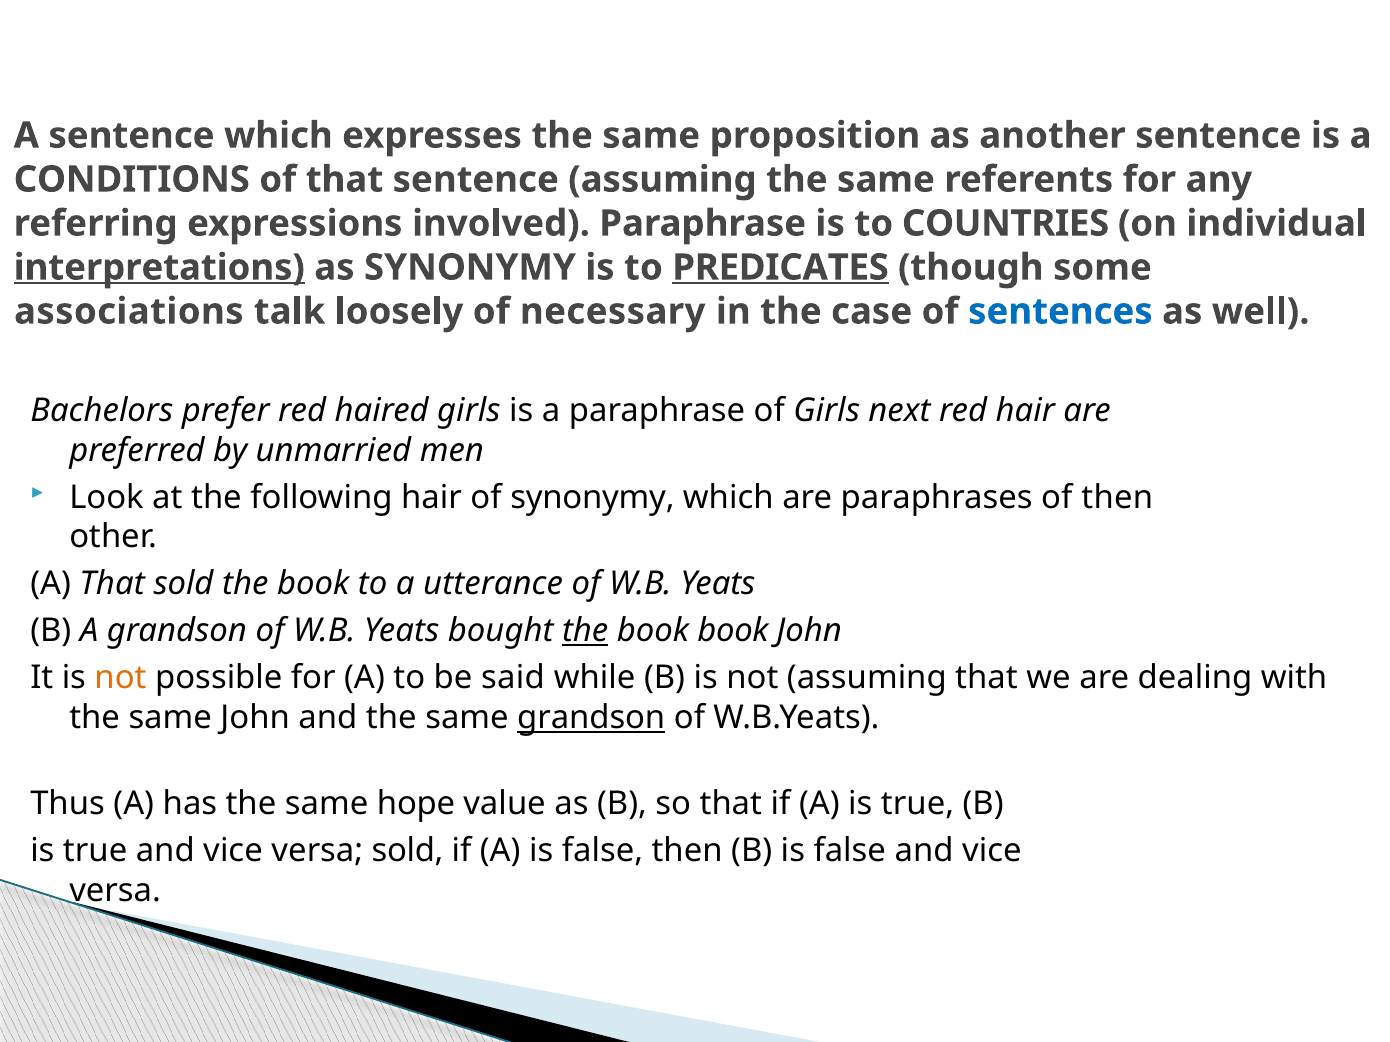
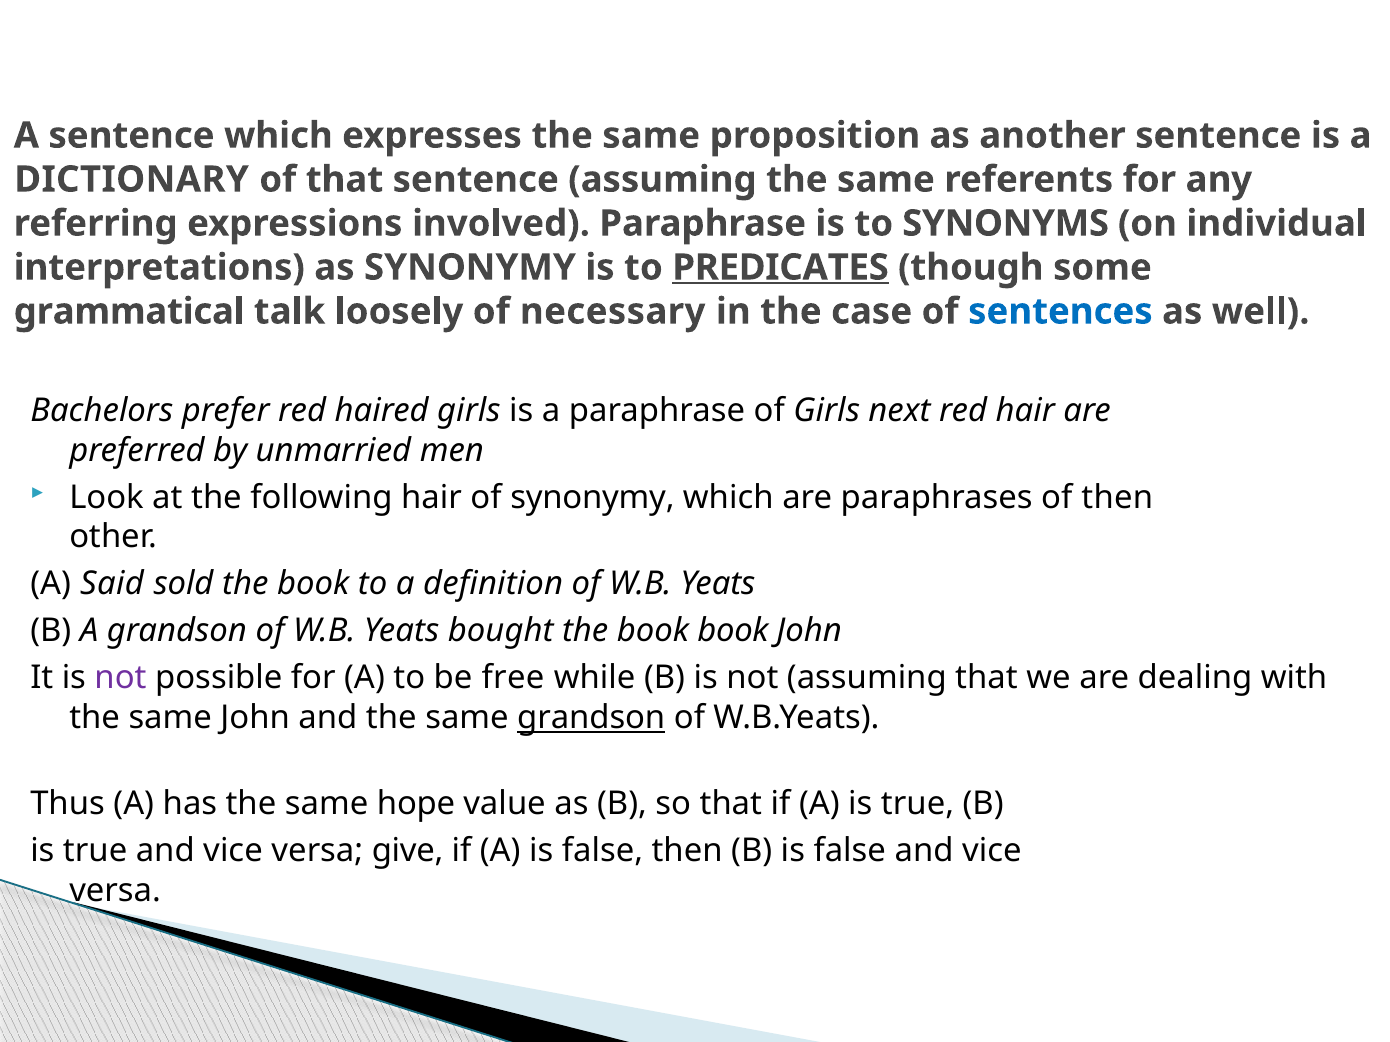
CONDITIONS: CONDITIONS -> DICTIONARY (132, 180)
COUNTRIES: COUNTRIES -> SYNONYMS (1006, 224)
interpretations underline: present -> none (159, 268)
associations: associations -> grammatical (129, 312)
A That: That -> Said (112, 584)
utterance: utterance -> definition (493, 584)
the underline: present -> none (585, 631)
not colour: orange -> purple (120, 678)
said: said -> free (513, 678)
versa sold: sold -> give (408, 851)
